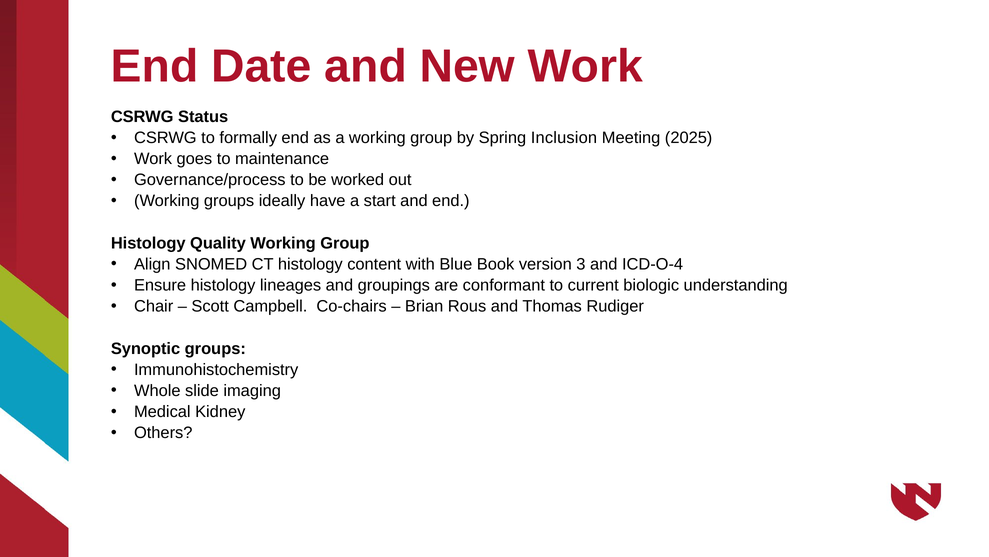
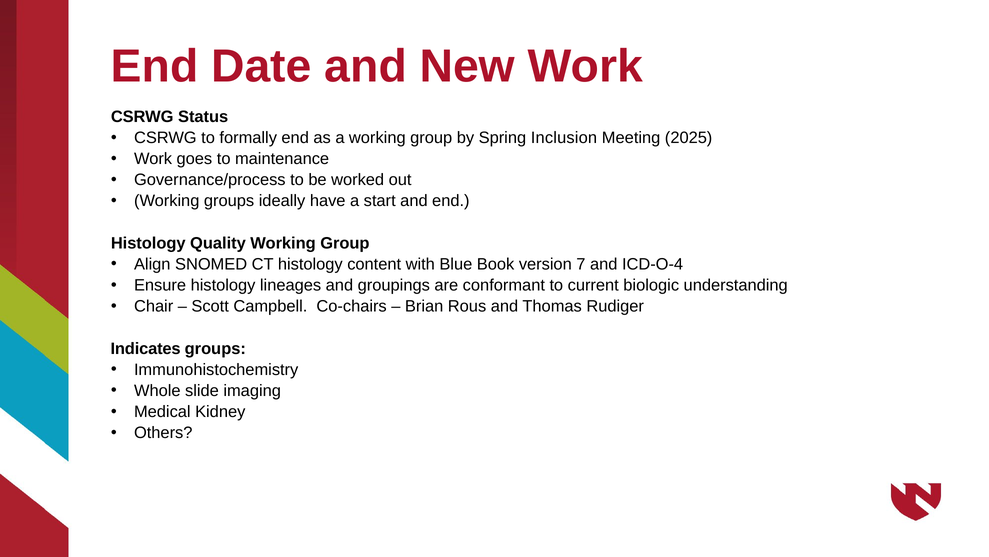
3: 3 -> 7 (581, 264)
Synoptic: Synoptic -> Indicates (146, 348)
